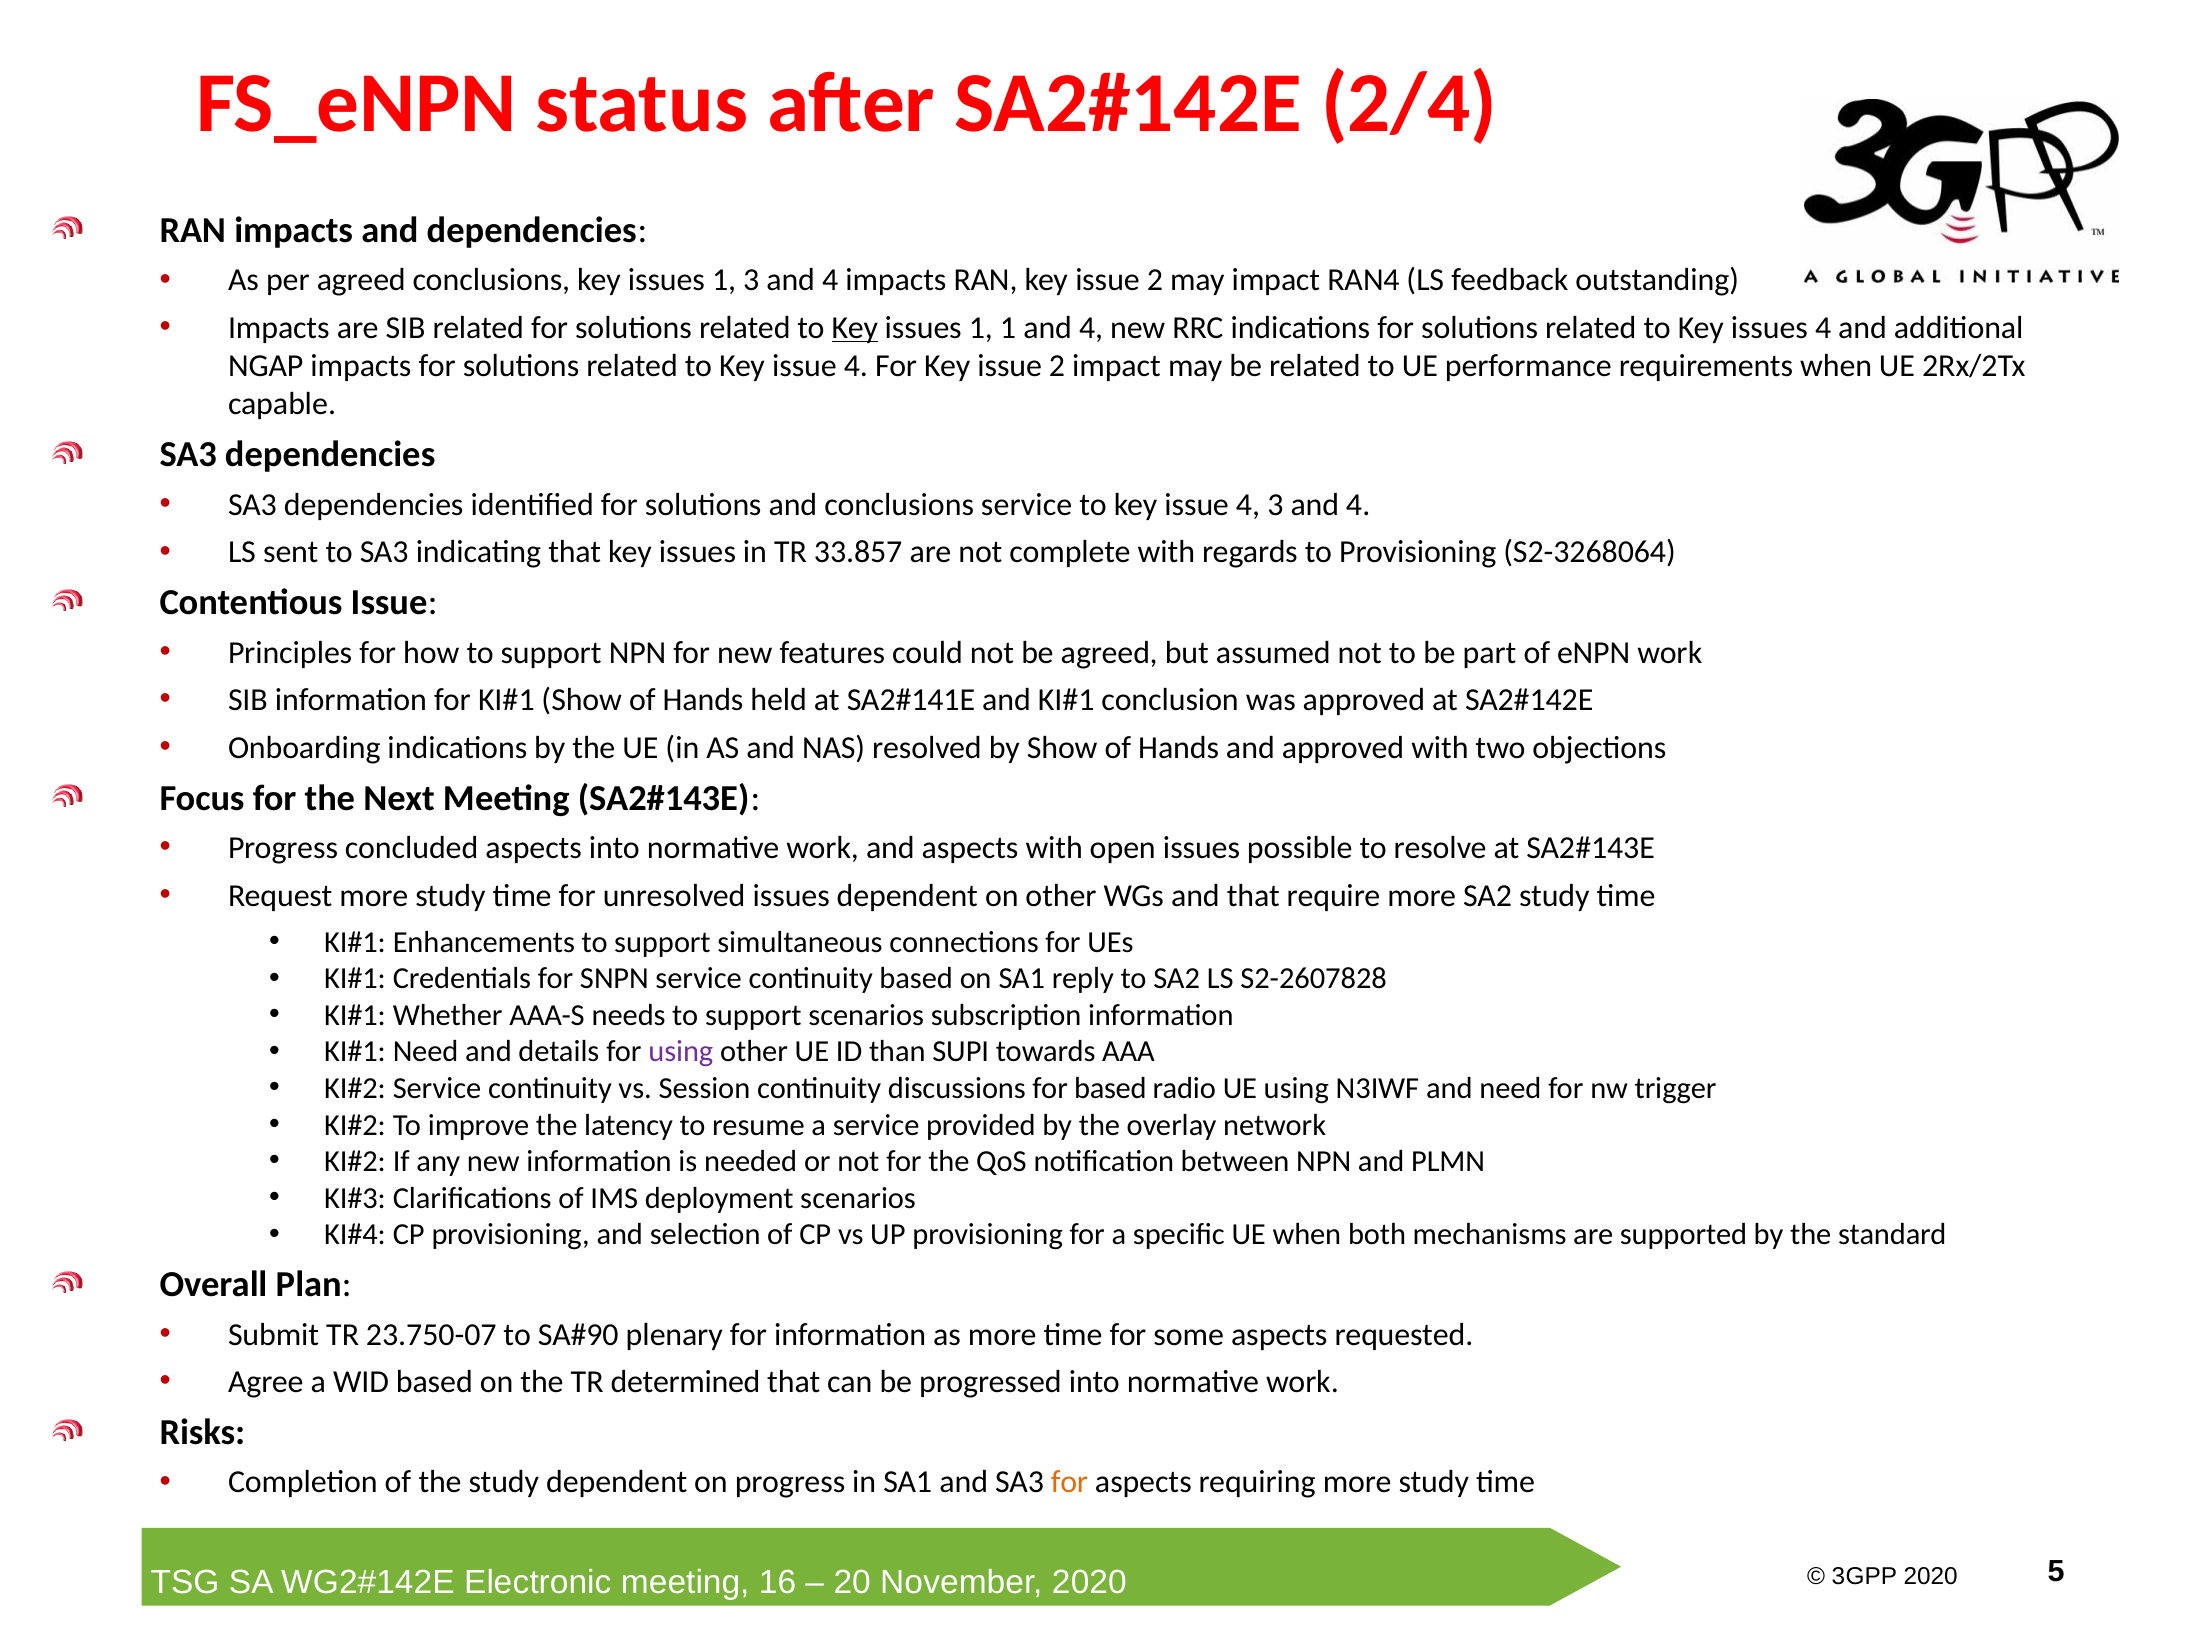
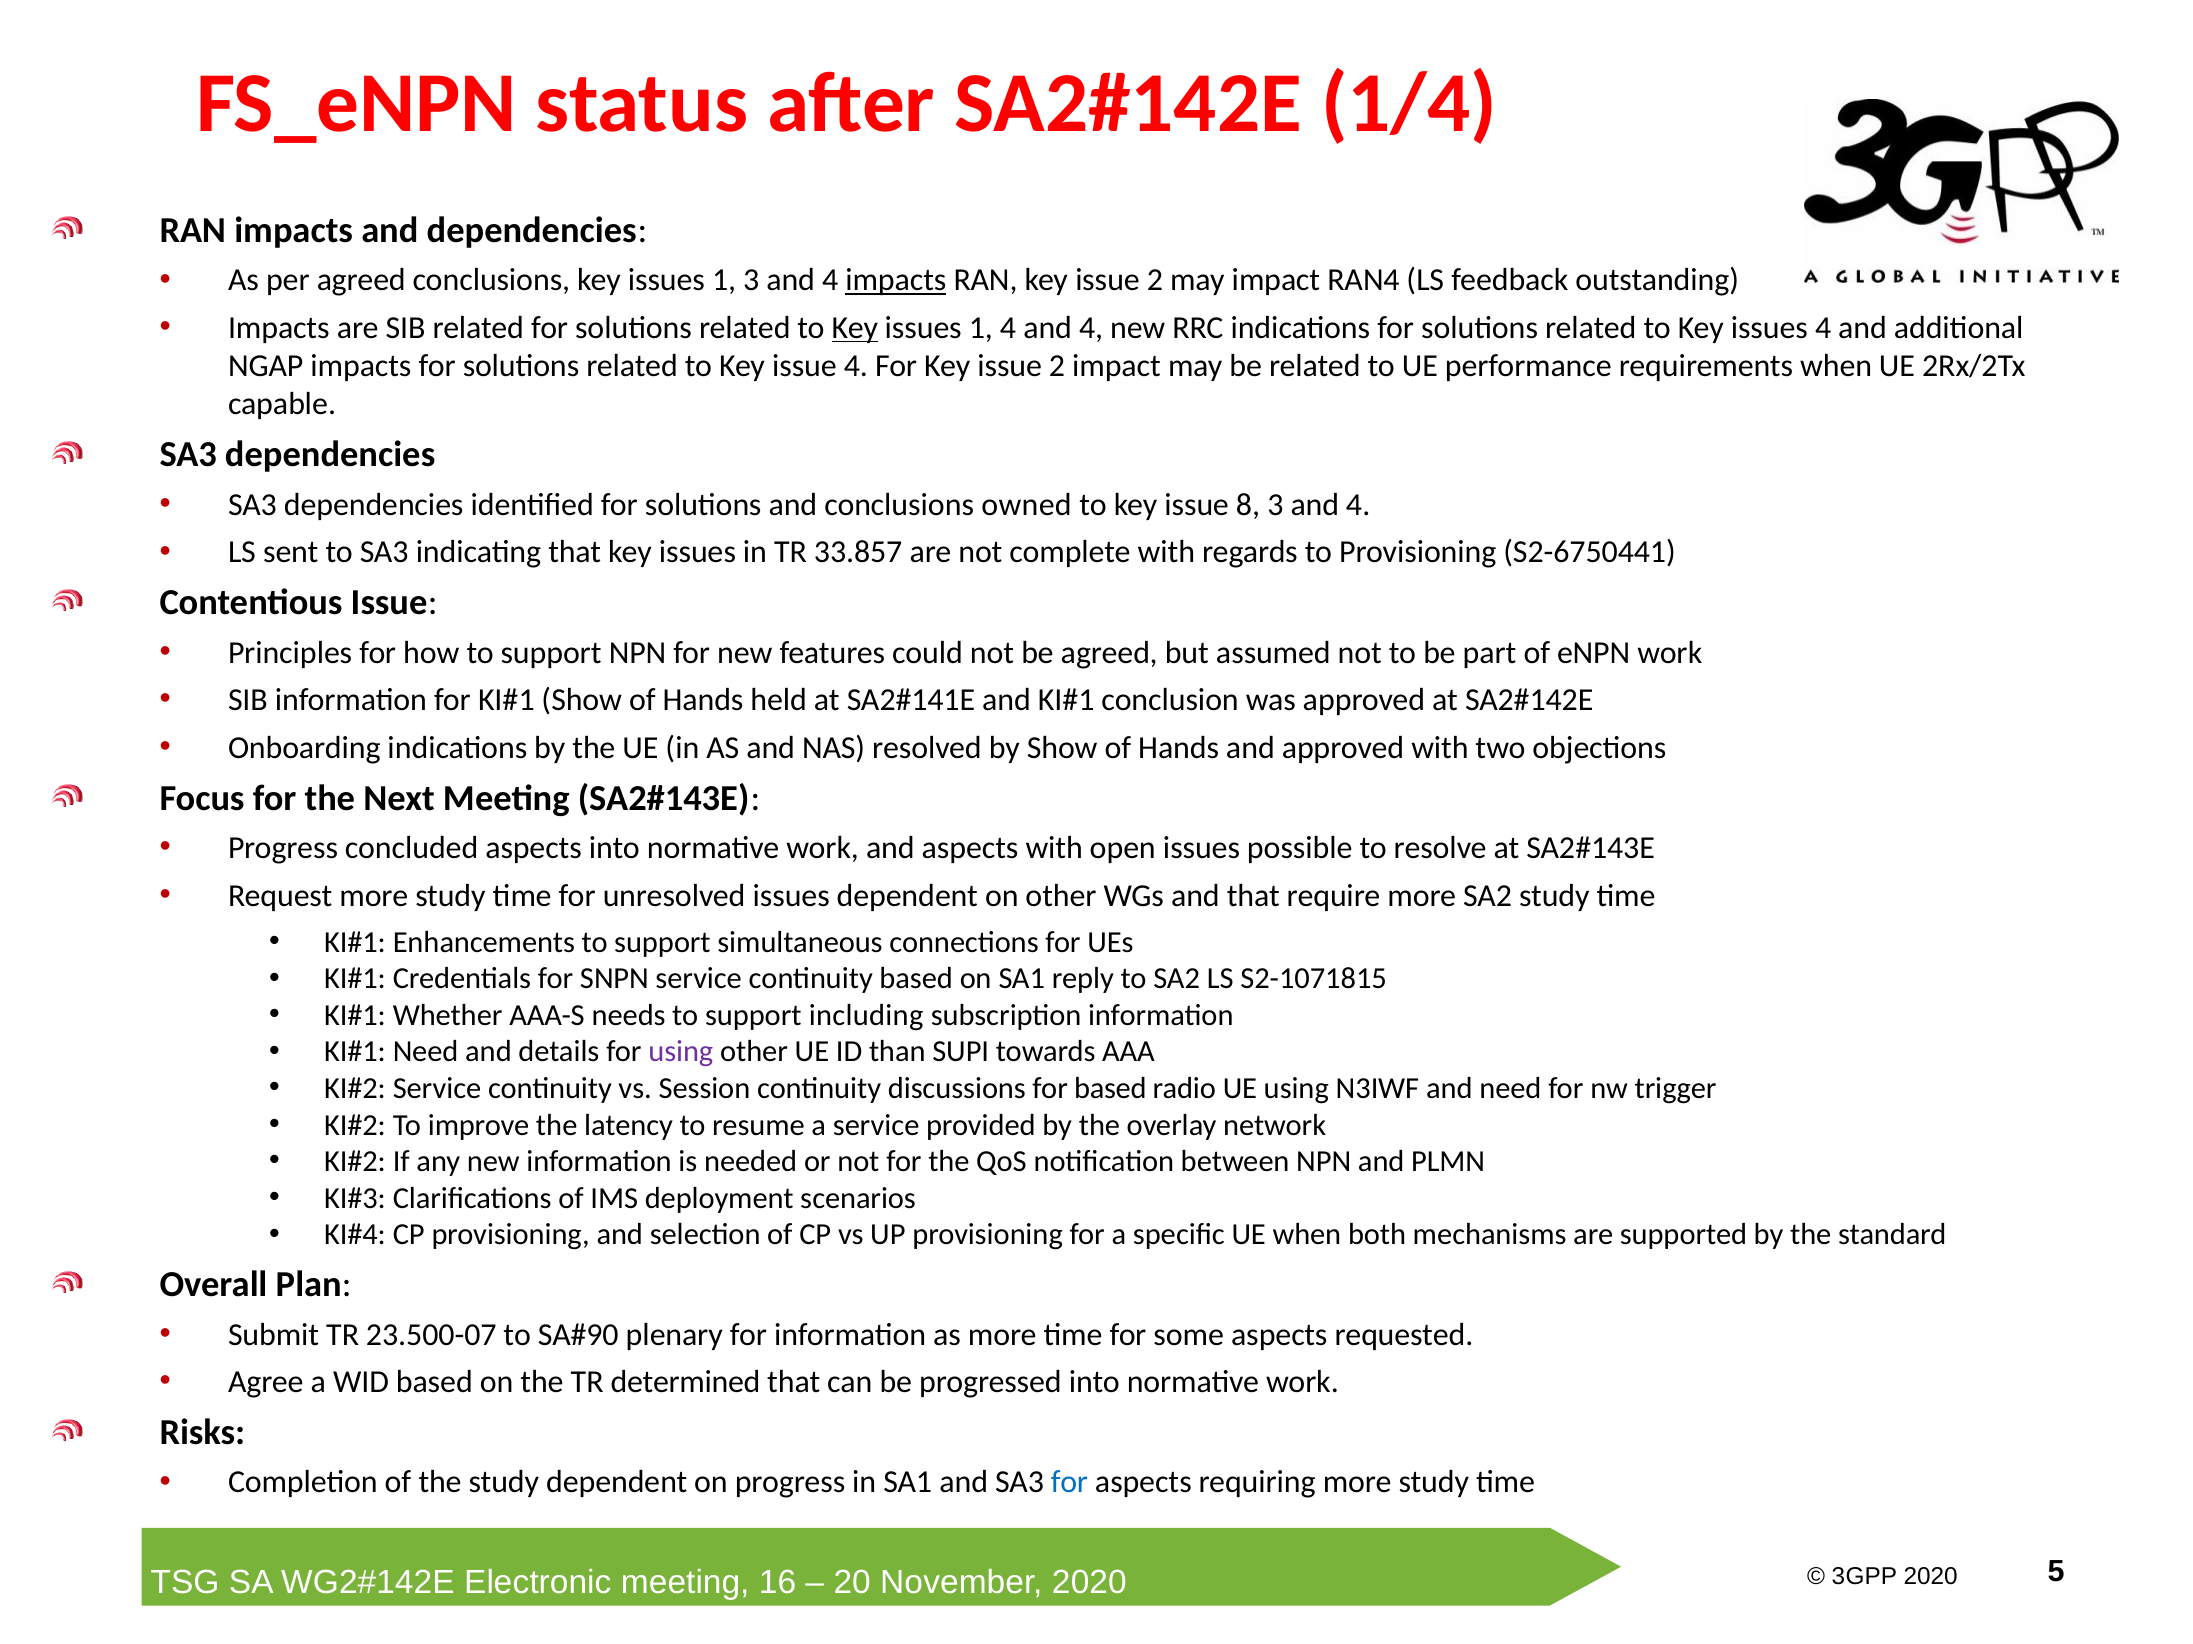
2/4: 2/4 -> 1/4 (1409, 103)
impacts underline: none -> present (896, 280)
1 1: 1 -> 4 (1008, 328)
conclusions service: service -> owned (1027, 505)
4: 4 -> 8 (1248, 505)
S2-3268064: S2-3268064 -> S2-6750441 (1590, 553)
S2-2607828: S2-2607828 -> S2-1071815 (1314, 979)
support scenarios: scenarios -> including (866, 1016)
23.750-07: 23.750-07 -> 23.500-07 (431, 1335)
for colour: orange -> blue (1069, 1483)
